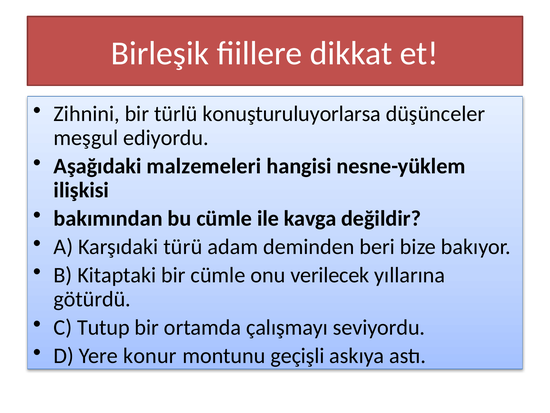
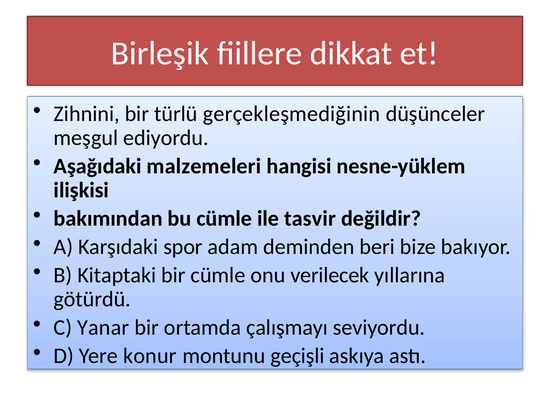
konuşturuluyorlarsa: konuşturuluyorlarsa -> gerçekleşmediğinin (292, 114)
kavga: kavga -> tasvir (310, 218)
türü: türü -> spor (183, 247)
Tutup: Tutup -> Yanar (103, 327)
